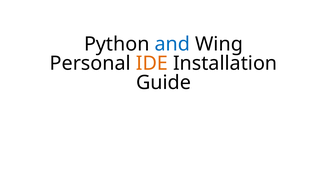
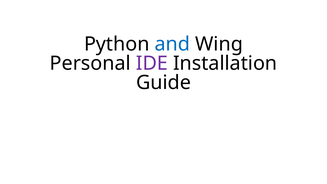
IDE colour: orange -> purple (152, 63)
